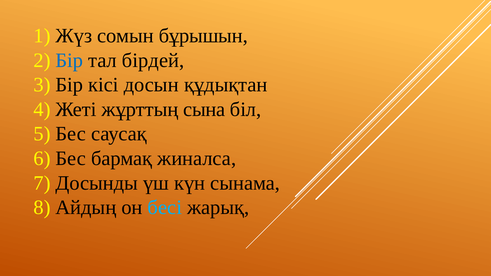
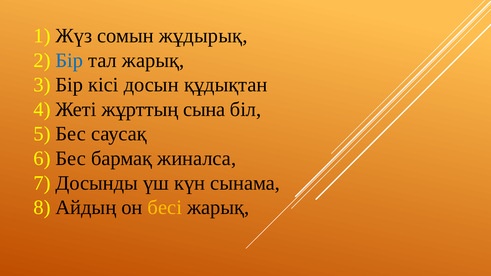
бұрышын: бұрышын -> жұдырық (203, 36)
тал бірдей: бірдей -> жарық (153, 60)
бесі colour: light blue -> yellow (165, 208)
